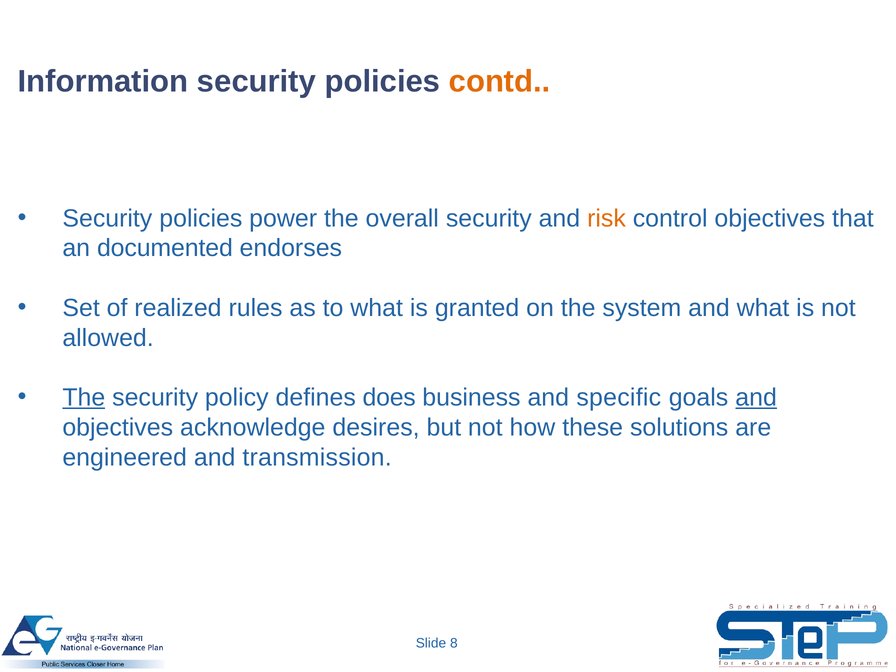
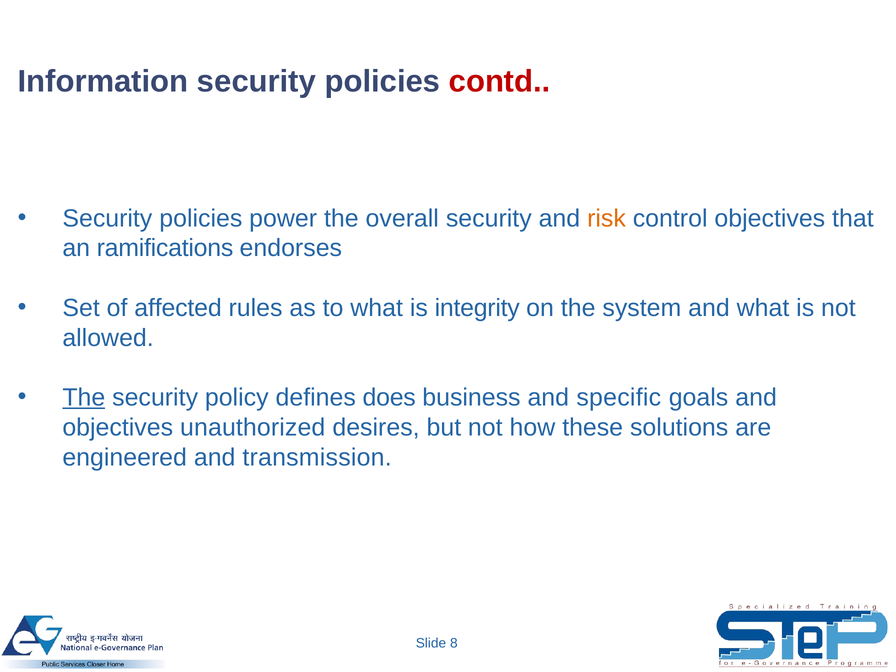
contd colour: orange -> red (500, 82)
documented: documented -> ramifications (165, 248)
realized: realized -> affected (178, 308)
granted: granted -> integrity (477, 308)
and underline: present -> none (756, 398)
acknowledge: acknowledge -> unauthorized (253, 427)
